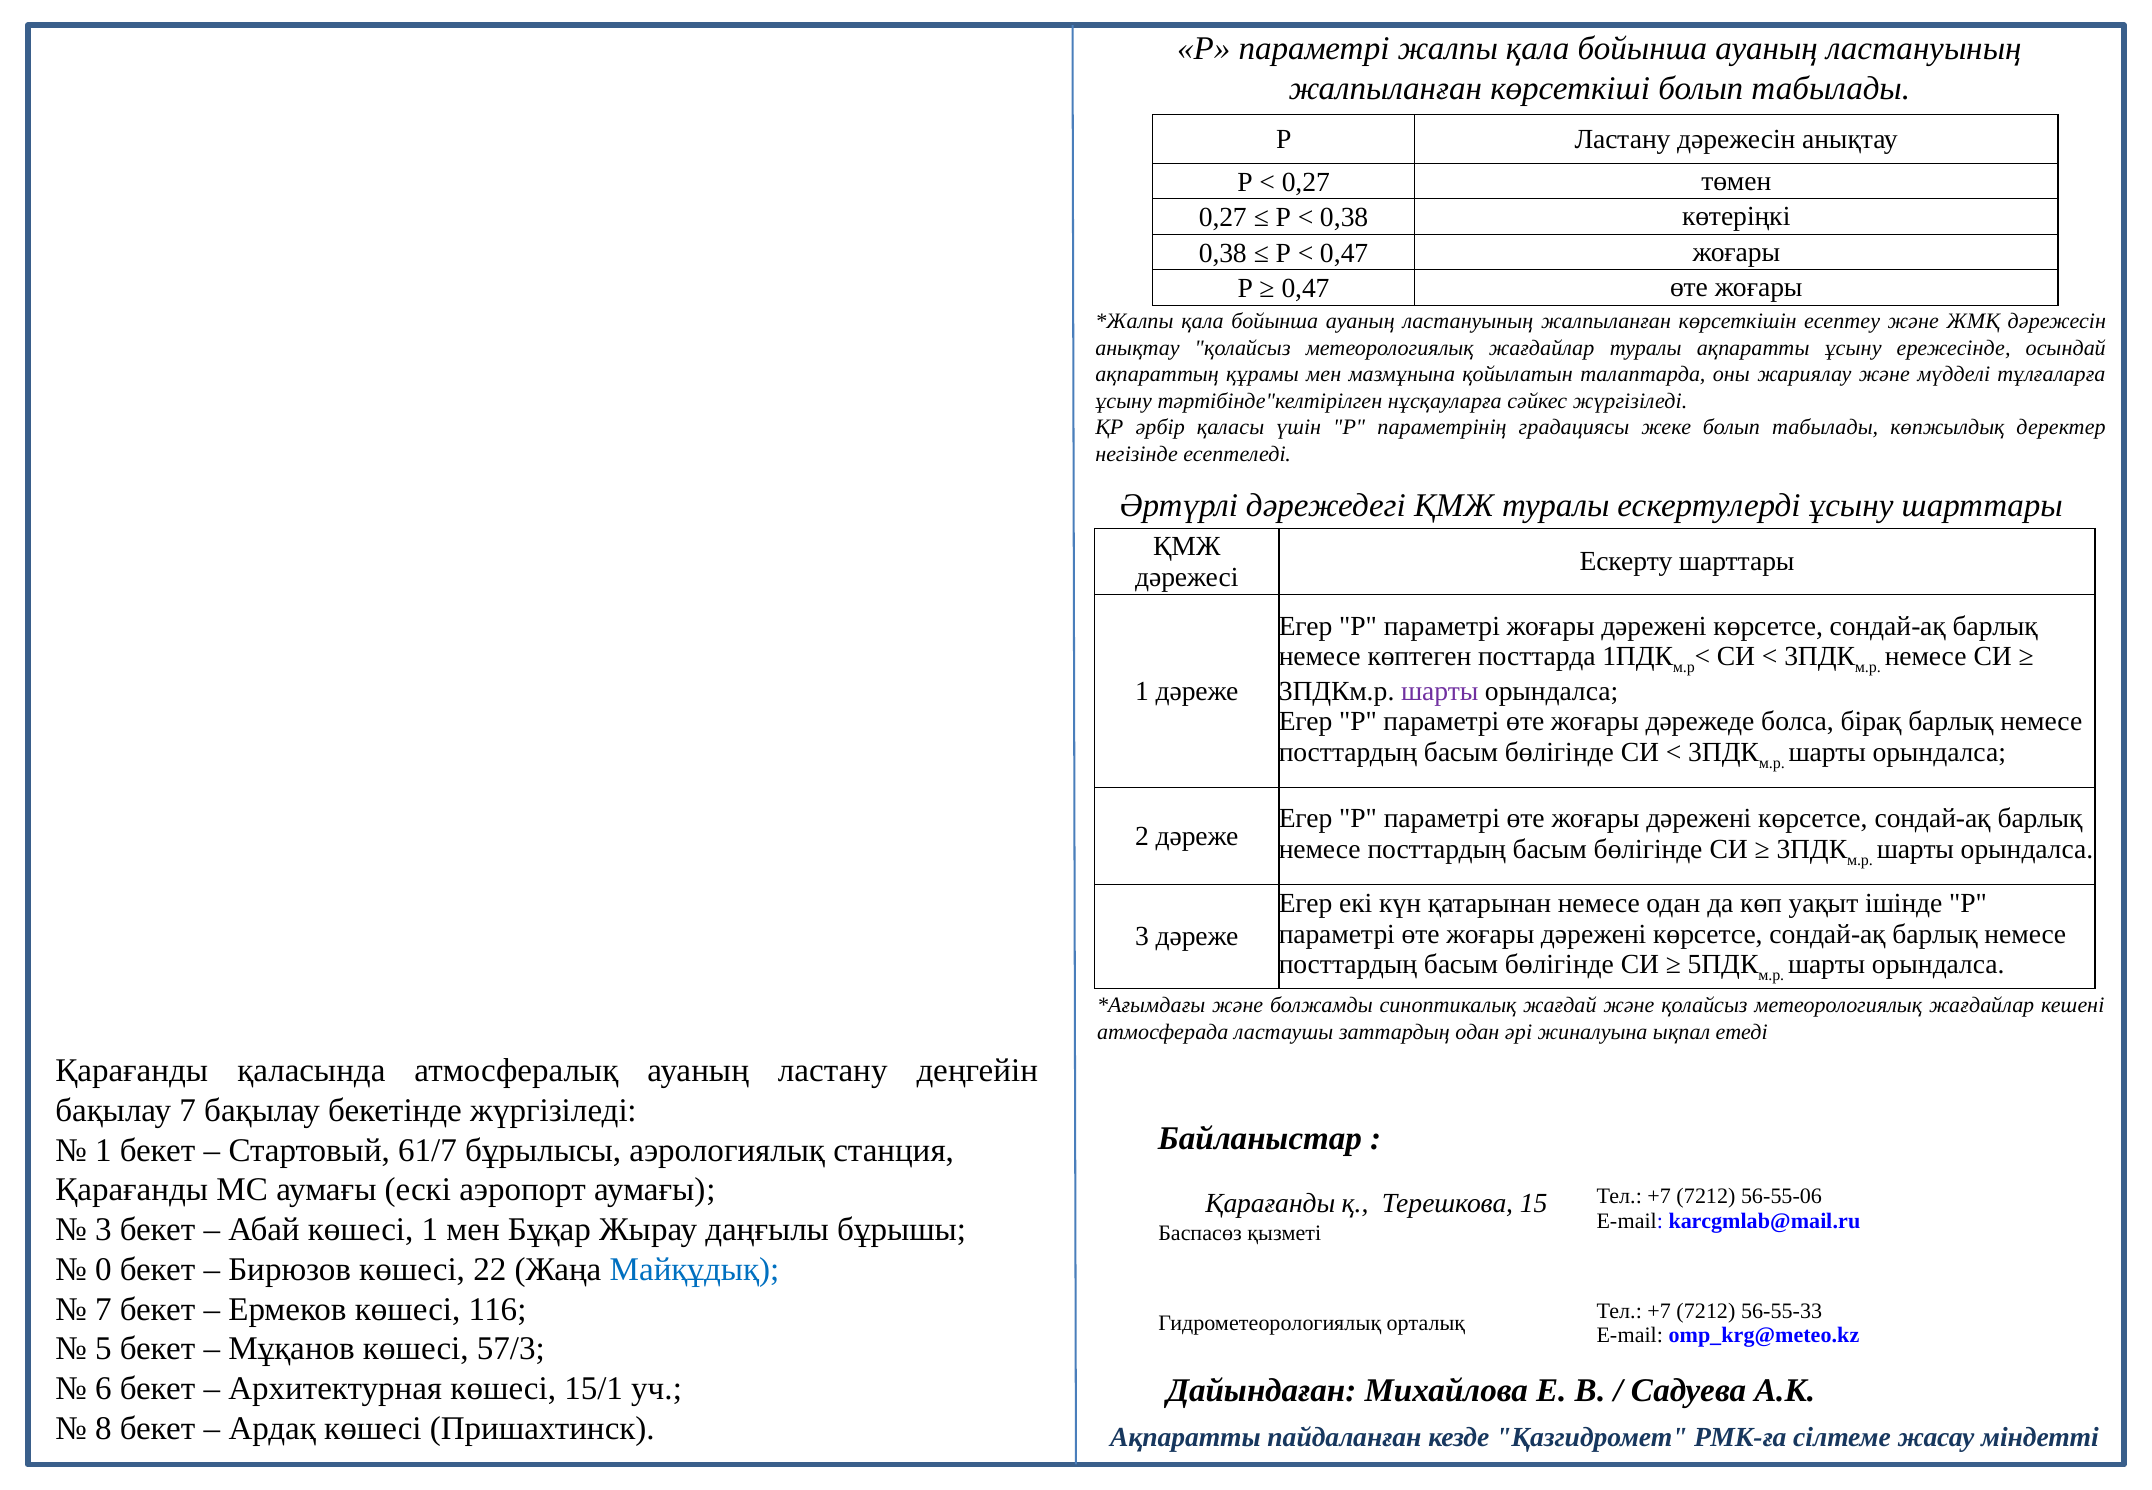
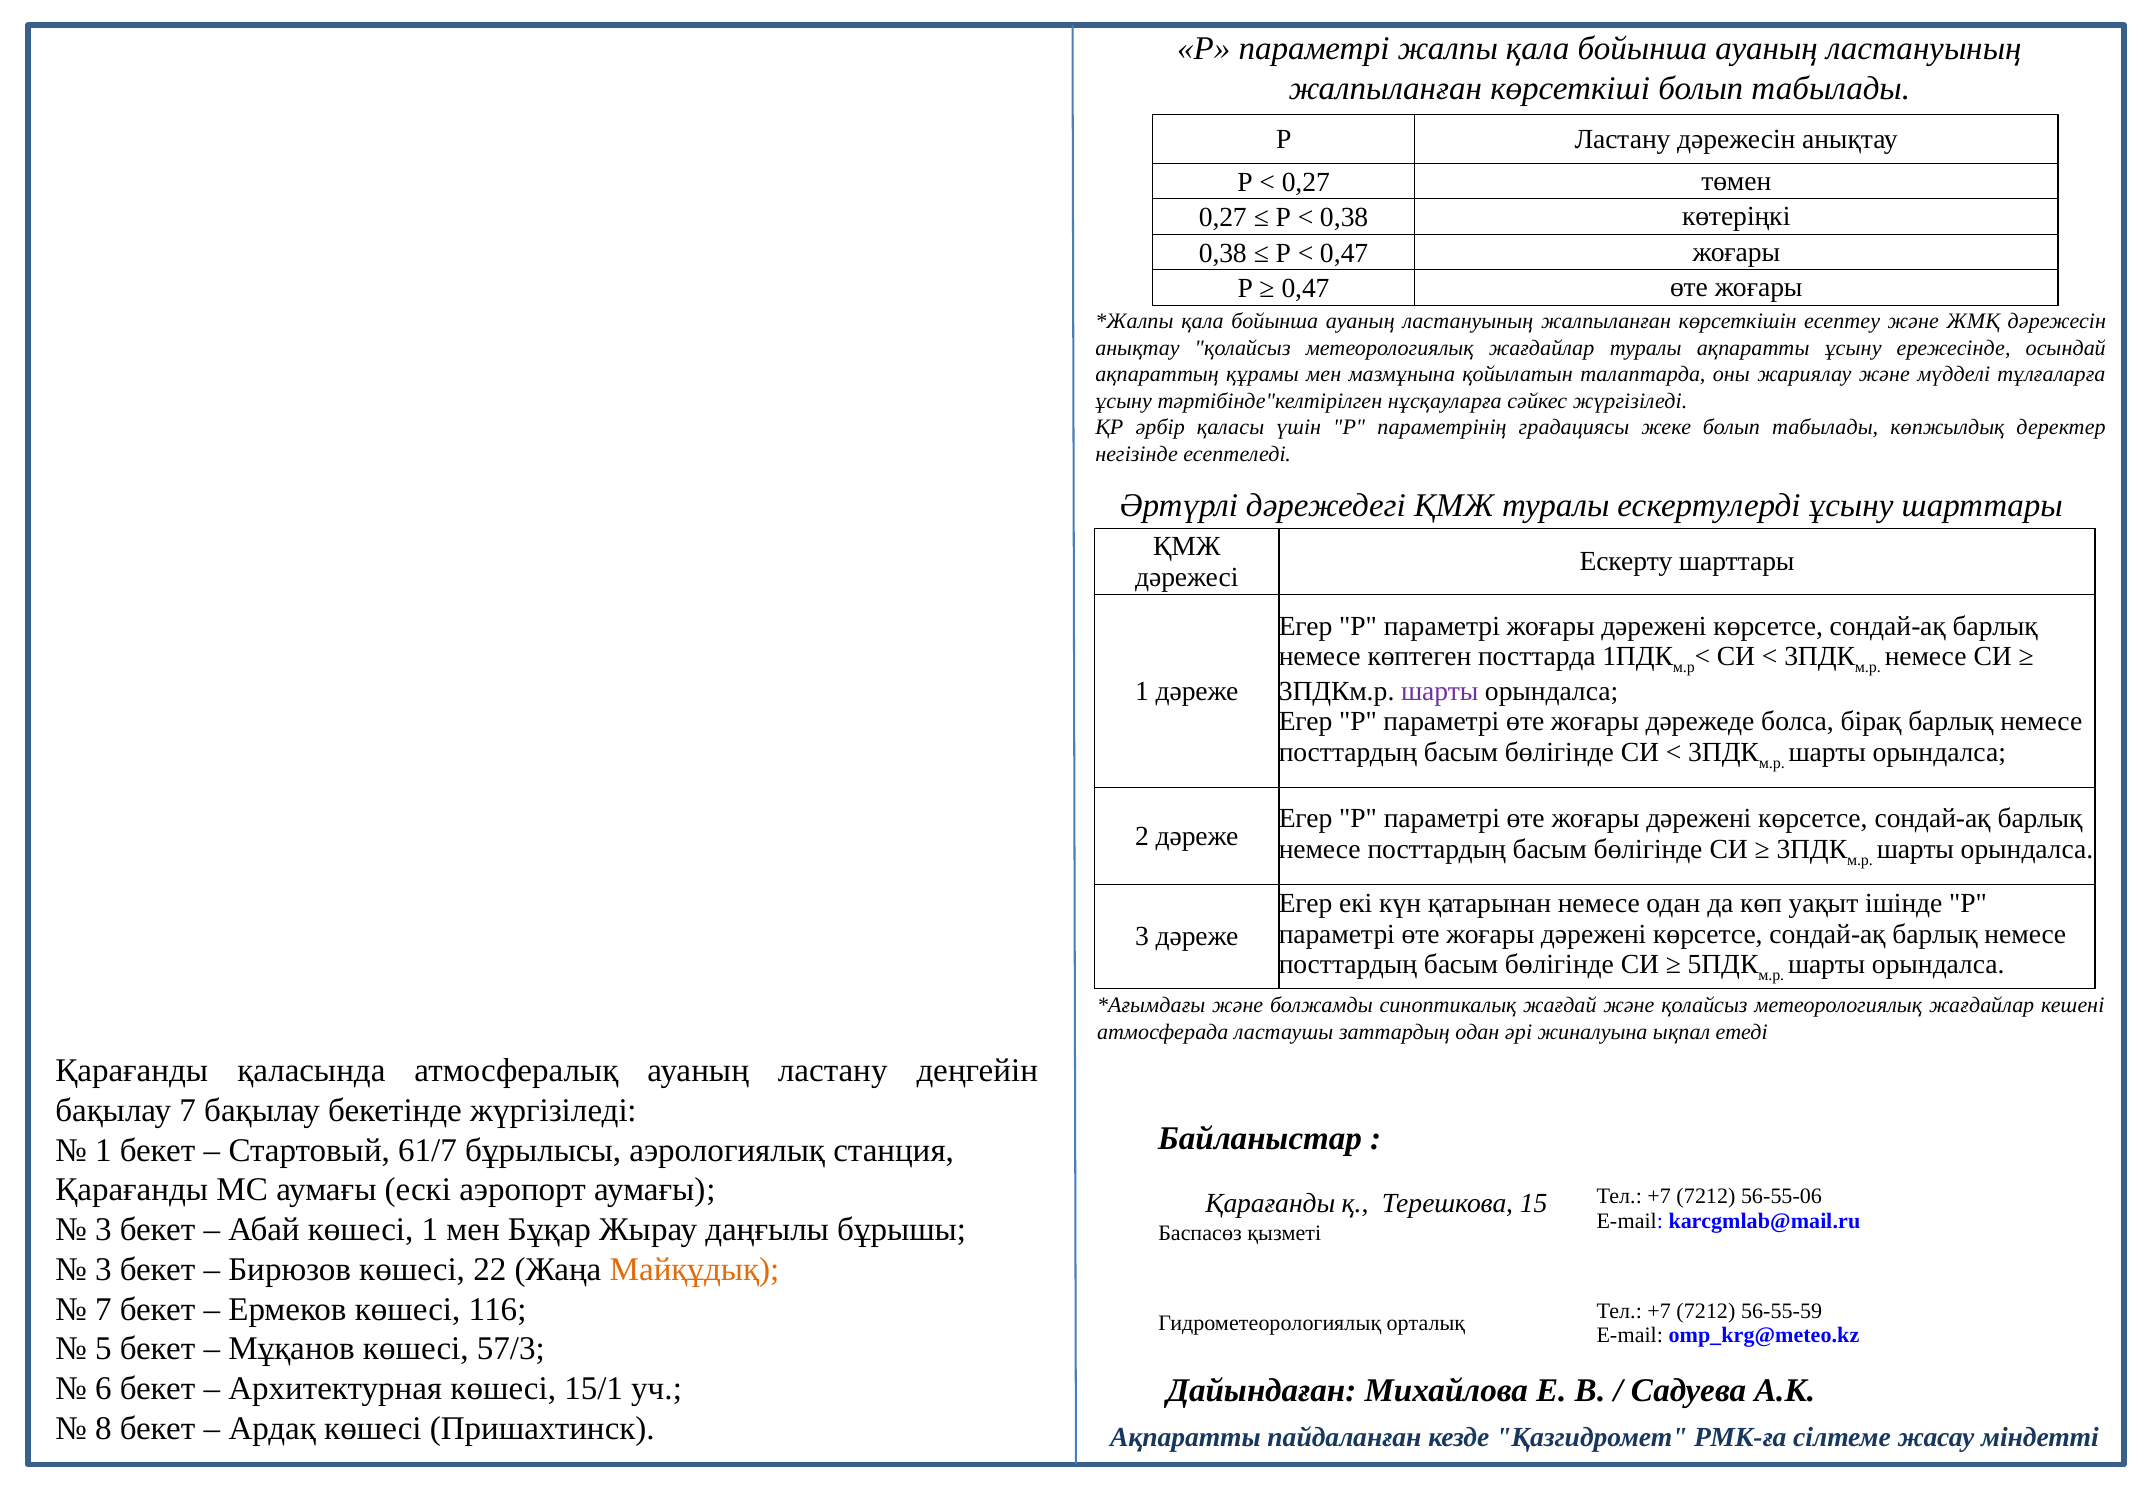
0: 0 -> 3 (103, 1269)
Майқұдық colour: blue -> orange (694, 1269)
56-55-33: 56-55-33 -> 56-55-59 (1782, 1311)
